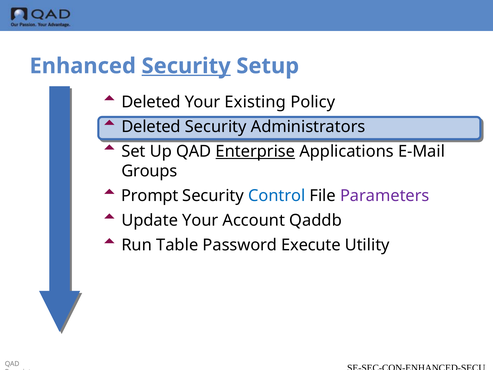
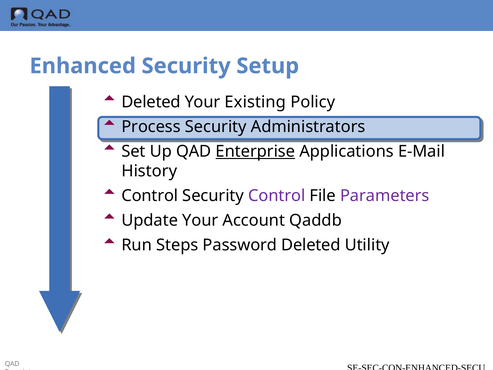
Security underline: present -> none (186, 66)
Deleted: Deleted -> Process (151, 127)
Groups: Groups -> History (149, 171)
Prompt: Prompt -> Control (150, 196)
Control colour: blue -> purple (277, 196)
Table: Table -> Steps (177, 245)
Password Execute: Execute -> Deleted (311, 245)
